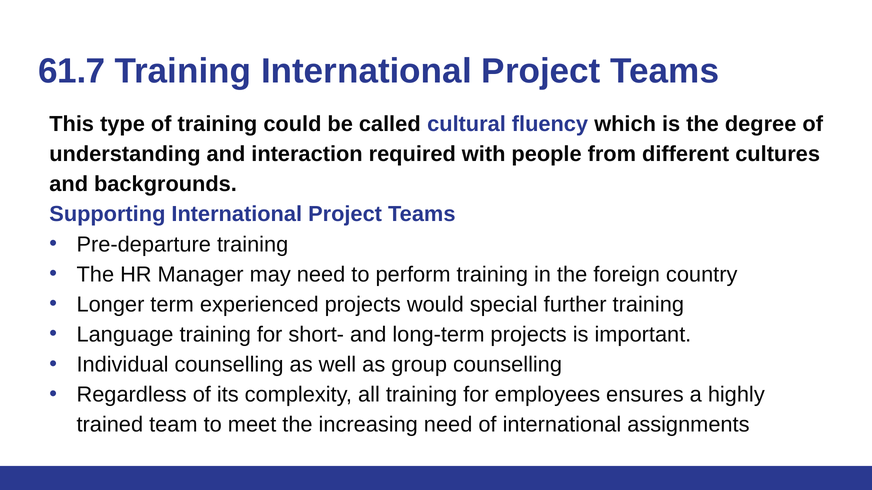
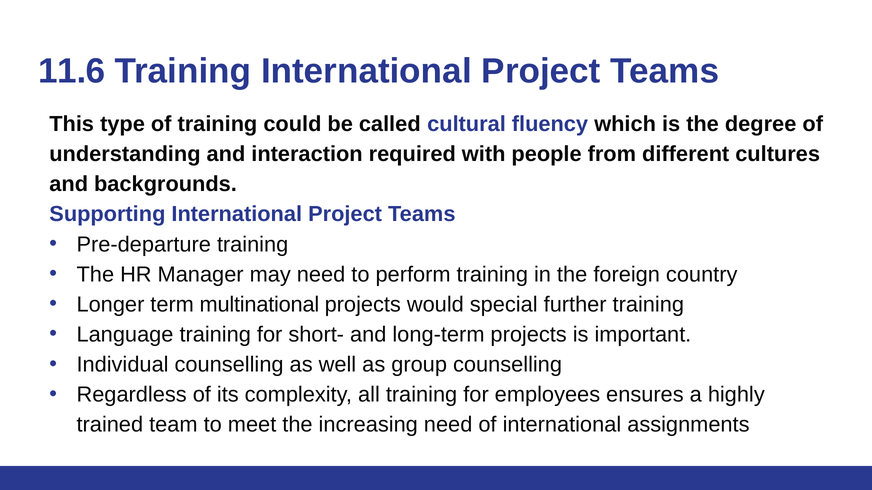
61.7: 61.7 -> 11.6 (72, 71)
experienced: experienced -> multinational (259, 305)
